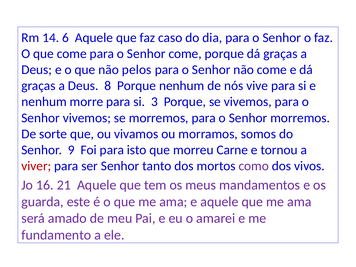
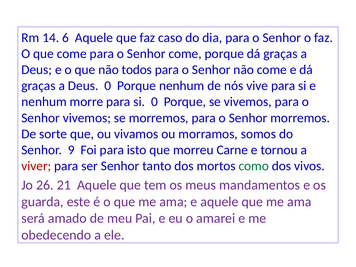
pelos: pelos -> todos (137, 70)
Deus 8: 8 -> 0 (108, 86)
si 3: 3 -> 0 (154, 102)
como colour: purple -> green (254, 166)
16: 16 -> 26 (45, 185)
fundamento: fundamento -> obedecendo (56, 235)
